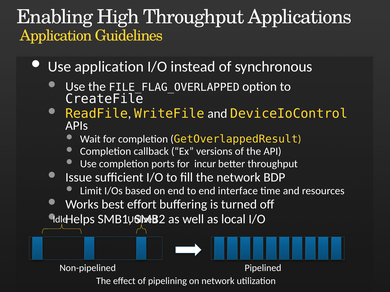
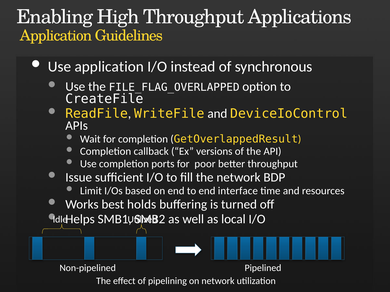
incur: incur -> poor (205, 164)
effort: effort -> holds (142, 205)
